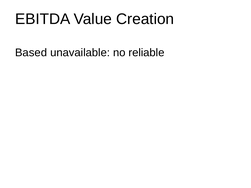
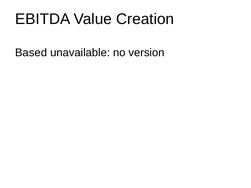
reliable: reliable -> version (147, 53)
